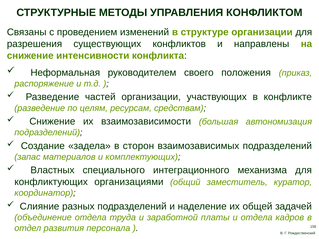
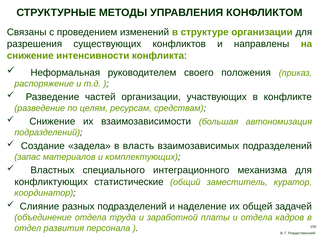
сторон: сторон -> власть (138, 146)
организациями: организациями -> статистические (129, 182)
